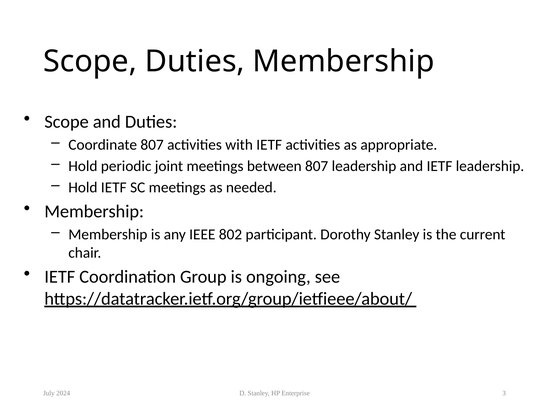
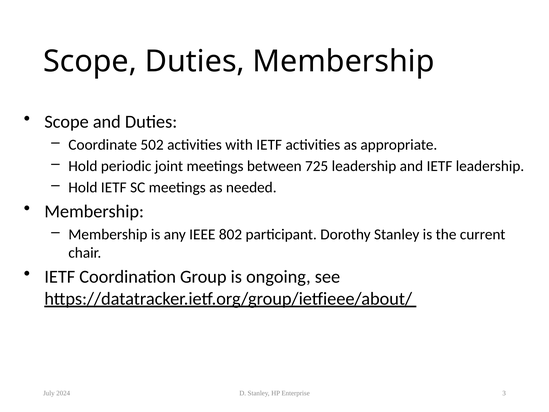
Coordinate 807: 807 -> 502 (152, 145)
between 807: 807 -> 725 (317, 166)
